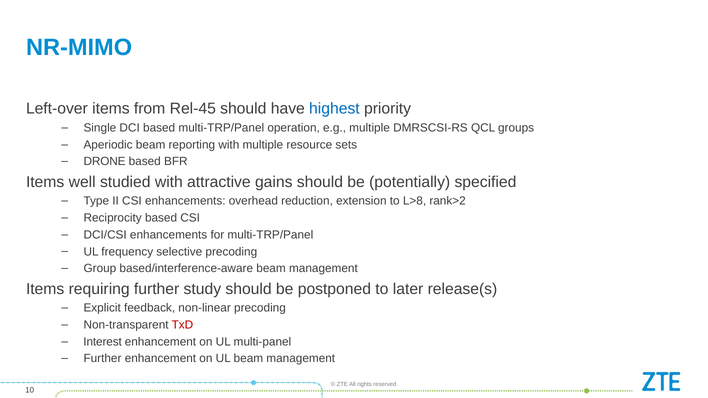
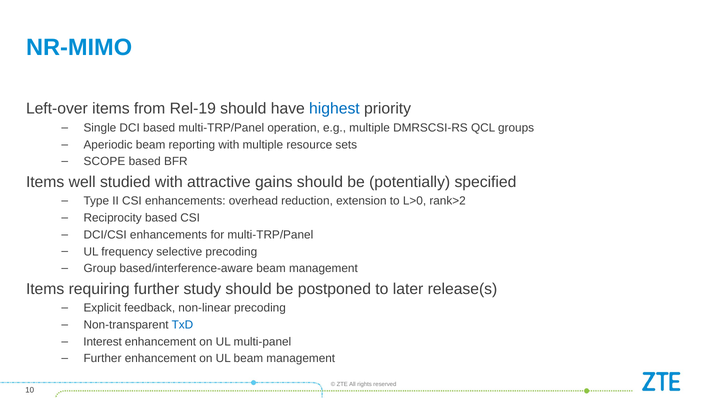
Rel-45: Rel-45 -> Rel-19 (193, 109)
DRONE: DRONE -> SCOPE (104, 162)
L>8: L>8 -> L>0 (415, 201)
TxD colour: red -> blue (182, 325)
